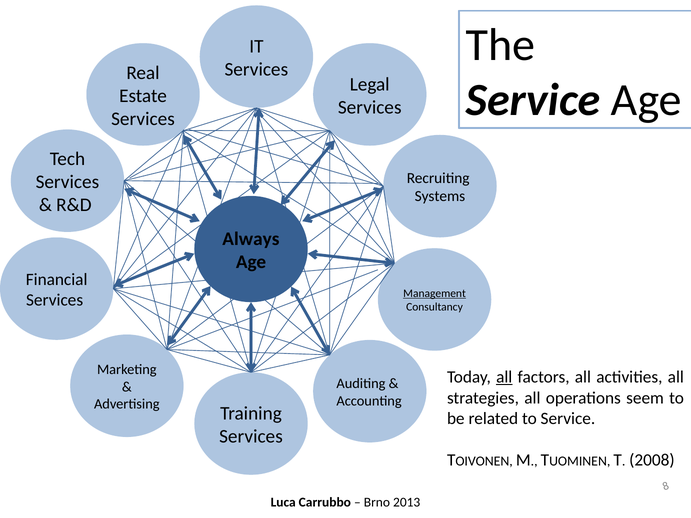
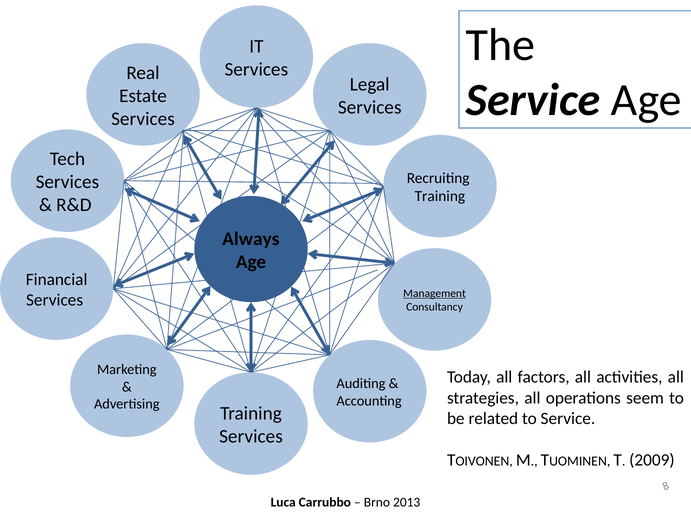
Systems: Systems -> Training (440, 196)
all underline: present -> none (504, 377)
2008: 2008 -> 2009 (652, 460)
